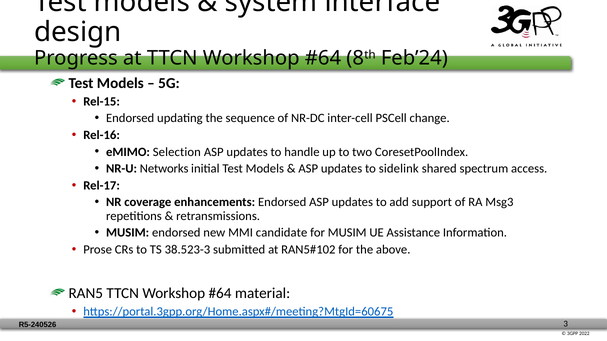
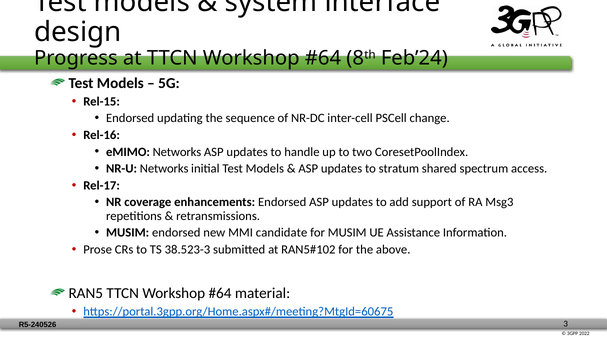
eMIMO Selection: Selection -> Networks (177, 152)
sidelink: sidelink -> stratum (399, 169)
